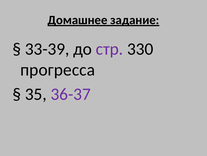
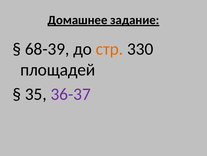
33-39: 33-39 -> 68-39 (47, 49)
стр colour: purple -> orange (109, 49)
прогресса: прогресса -> площадей (58, 70)
